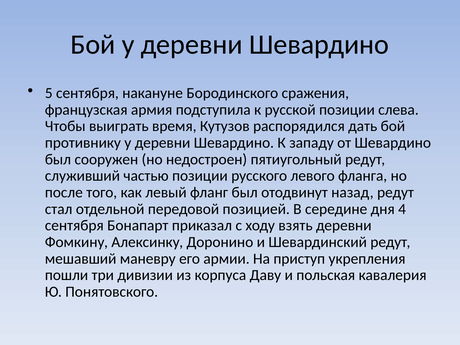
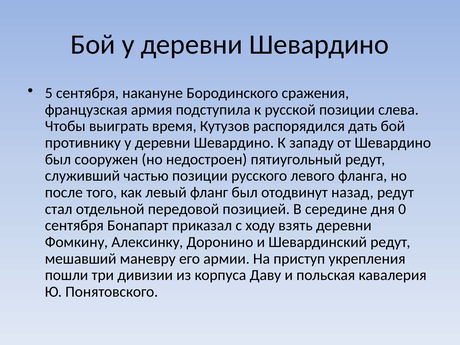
4: 4 -> 0 (402, 209)
